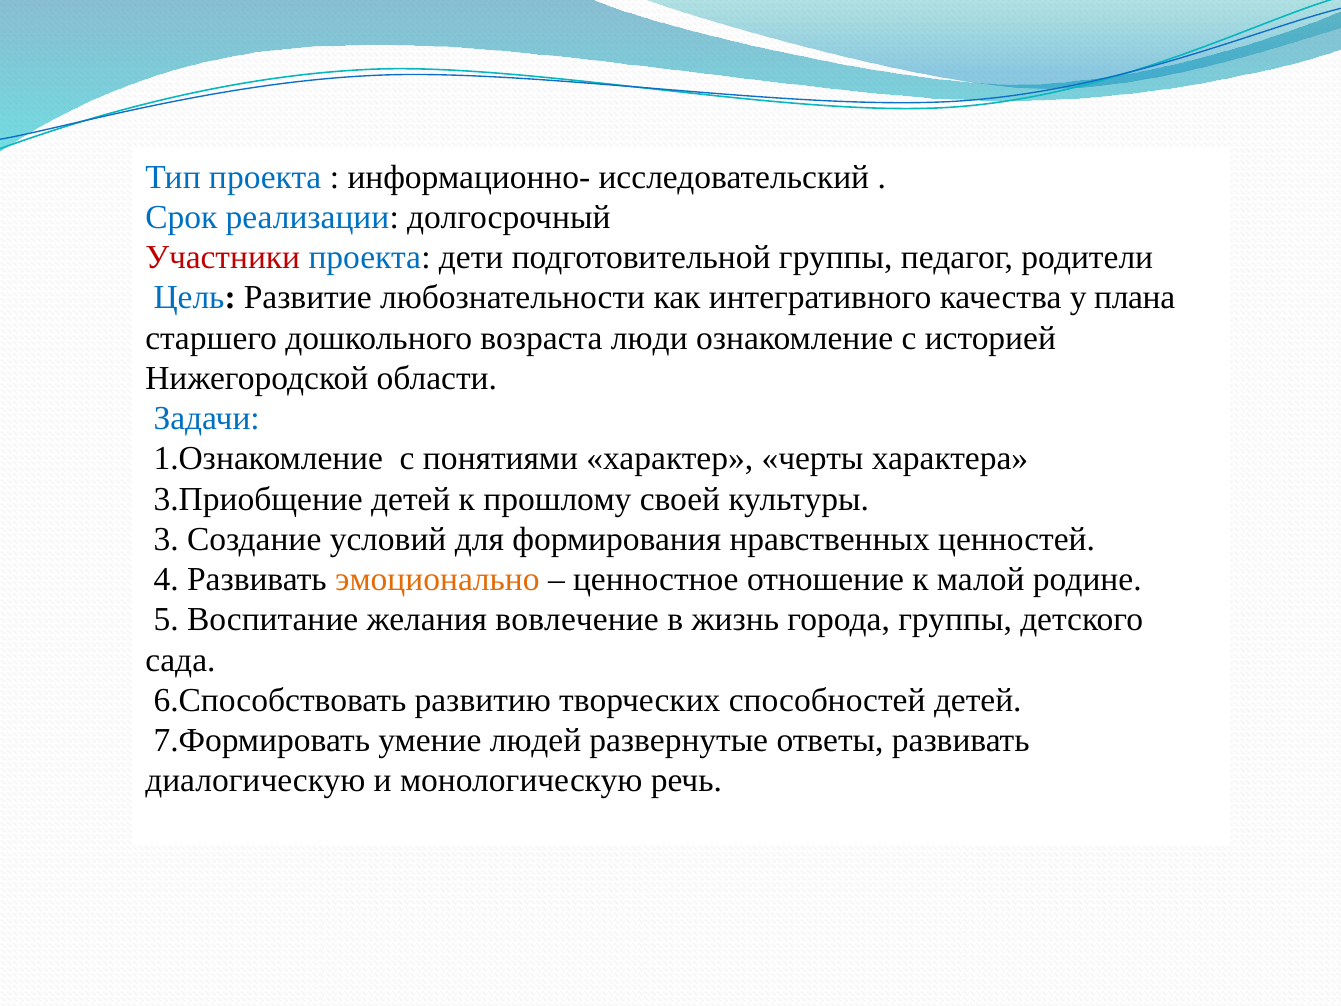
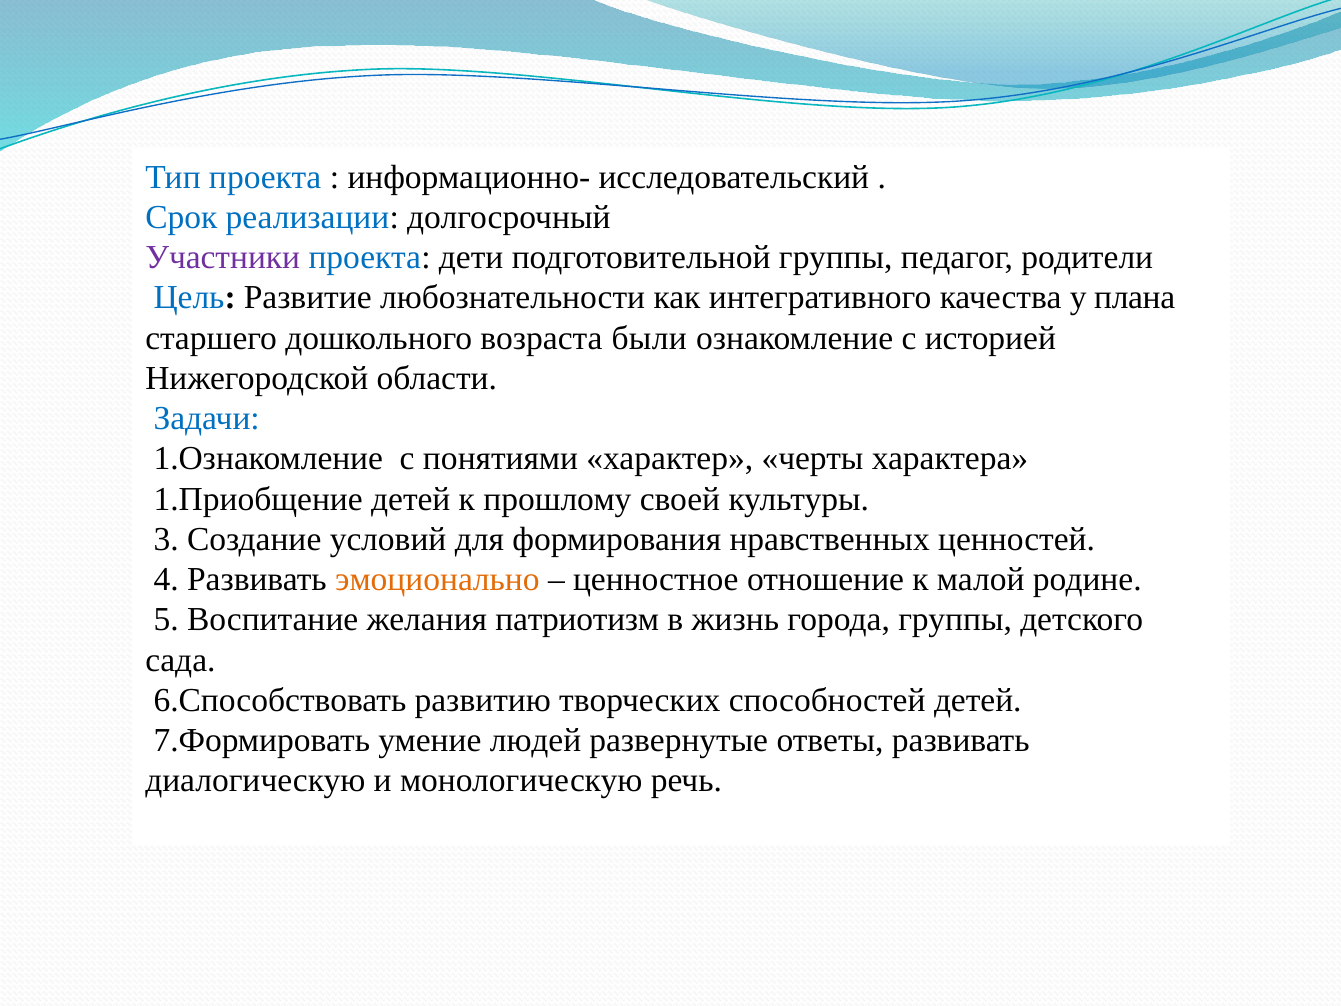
Участники colour: red -> purple (223, 258)
люди: люди -> были (649, 338)
3.Приобщение: 3.Приобщение -> 1.Приобщение (258, 499)
вовлечение: вовлечение -> патриотизм (577, 620)
